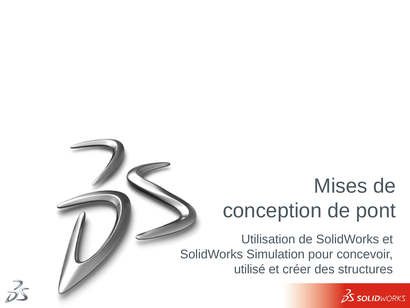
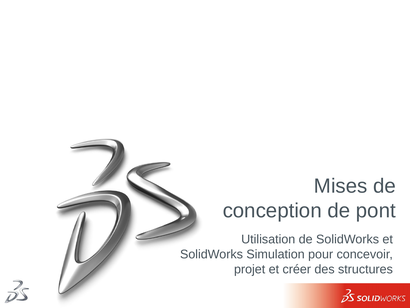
utilisé: utilisé -> projet (250, 269)
